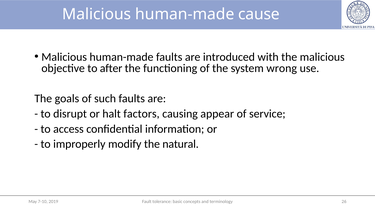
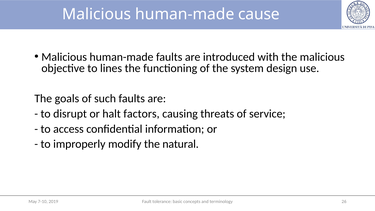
after: after -> lines (111, 68)
wrong: wrong -> design (282, 68)
appear: appear -> threats (217, 114)
